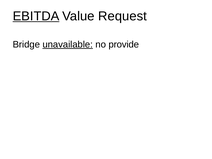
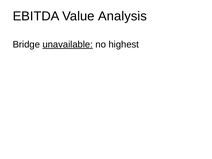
EBITDA underline: present -> none (36, 16)
Request: Request -> Analysis (123, 16)
provide: provide -> highest (124, 44)
